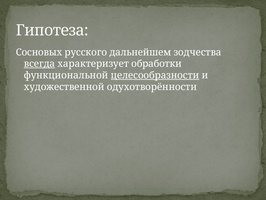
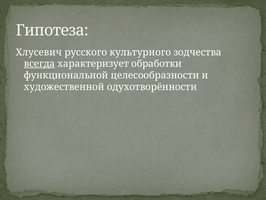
Сосновых: Сосновых -> Хлусевич (39, 52)
дальнейшем: дальнейшем -> культурного (140, 52)
целесообразности underline: present -> none (155, 75)
